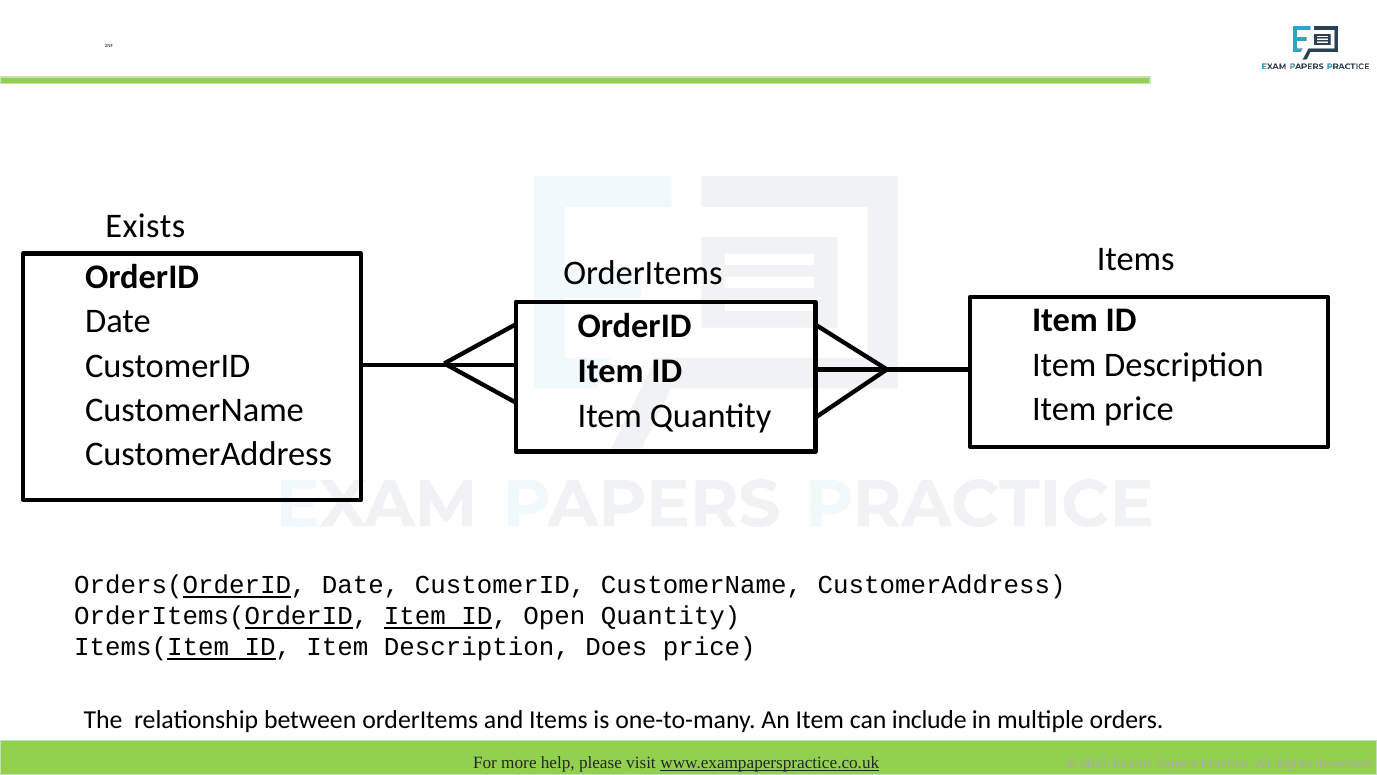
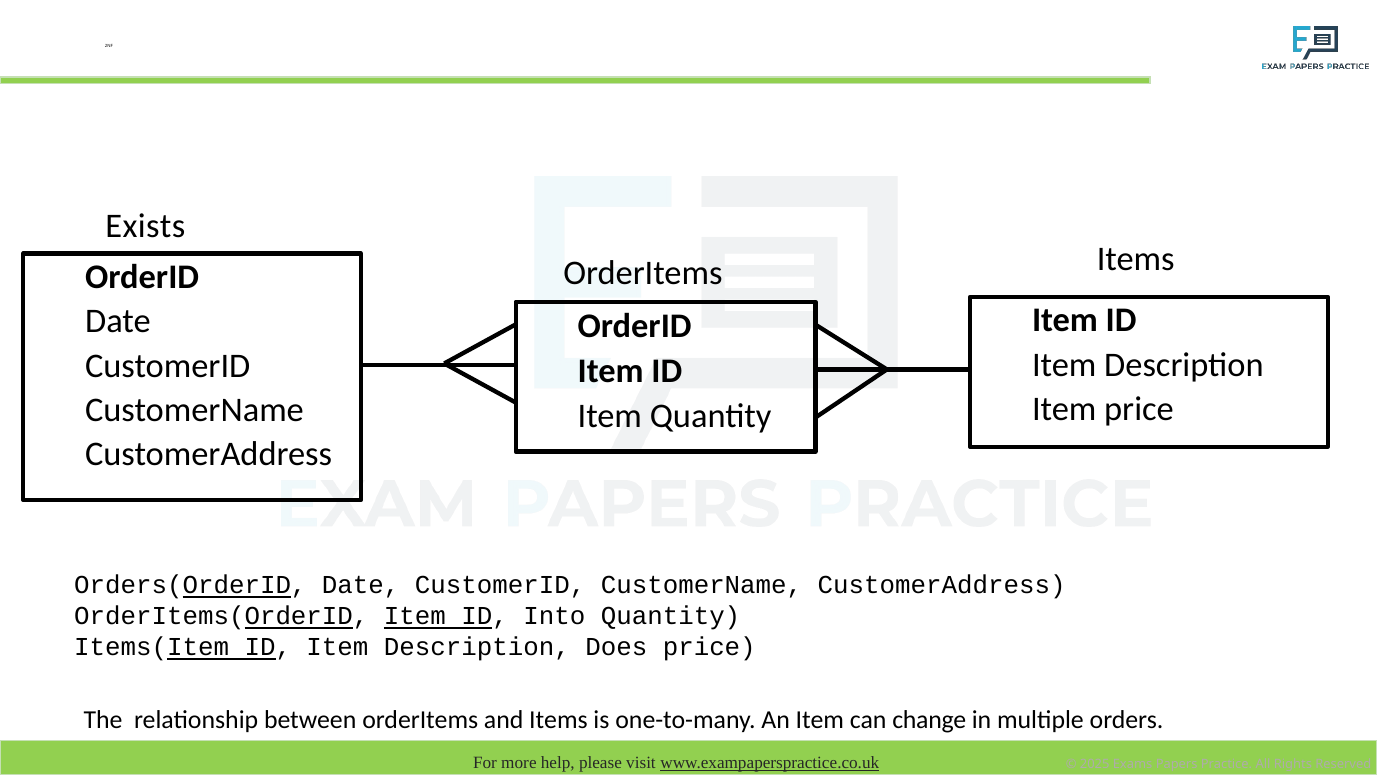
Open: Open -> Into (554, 615)
include: include -> change (929, 719)
